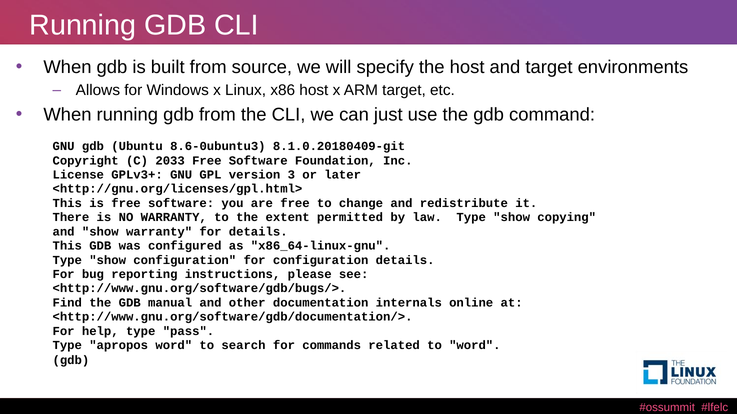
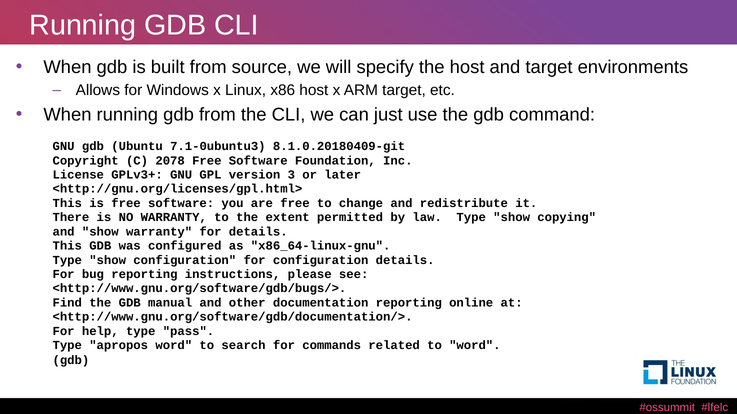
8.6-0ubuntu3: 8.6-0ubuntu3 -> 7.1-0ubuntu3 (218, 146)
2033: 2033 -> 2078 (170, 161)
documentation internals: internals -> reporting (409, 303)
